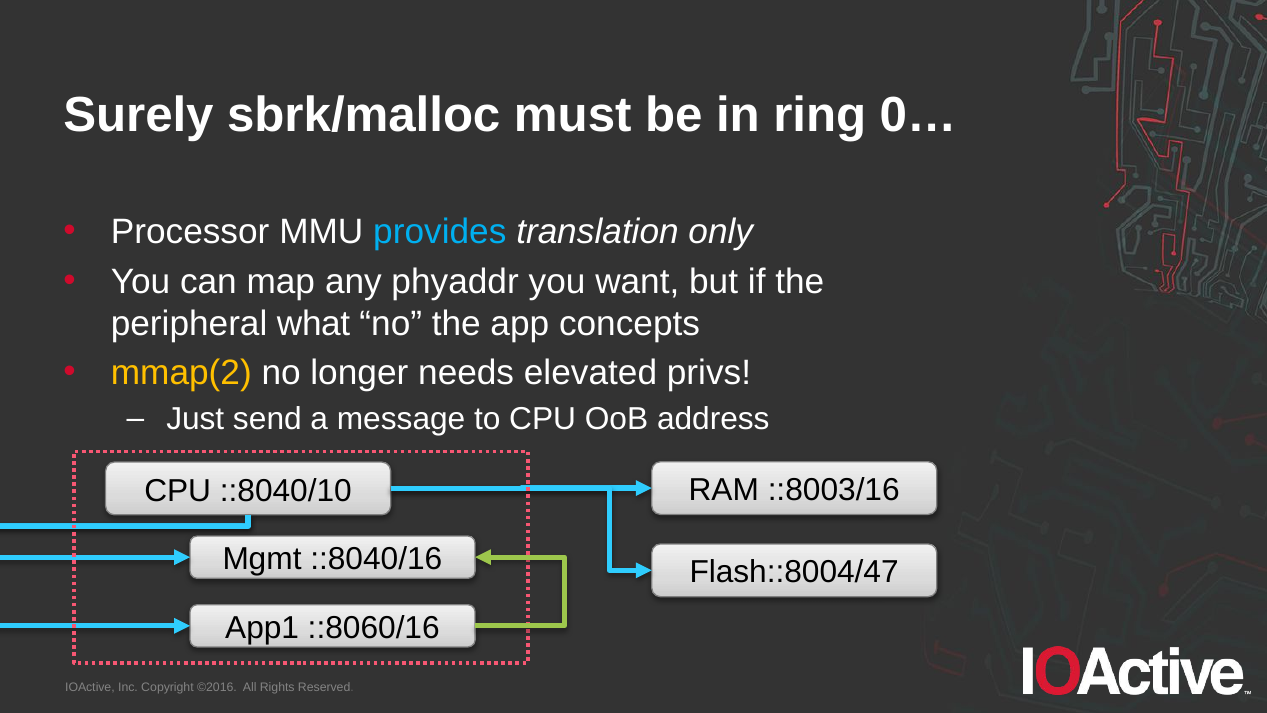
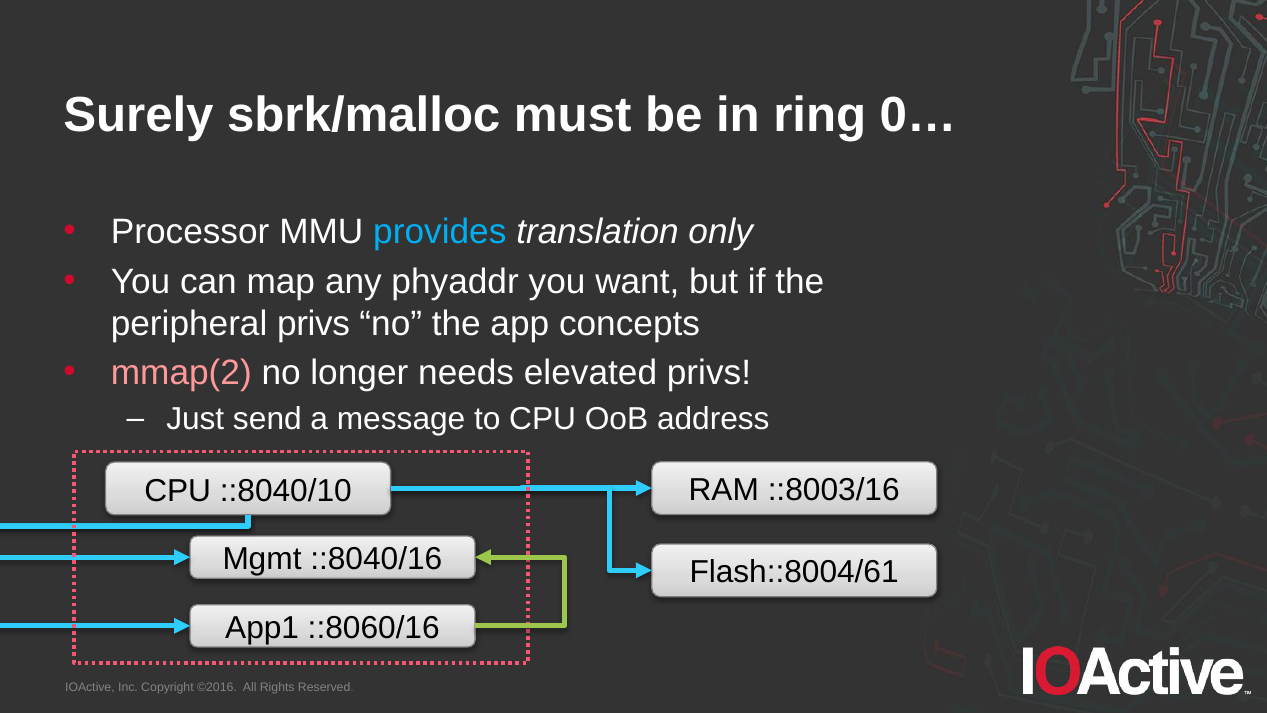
peripheral what: what -> privs (314, 324)
mmap(2 colour: yellow -> pink (181, 373)
Flash::8004/47: Flash::8004/47 -> Flash::8004/61 (794, 572)
